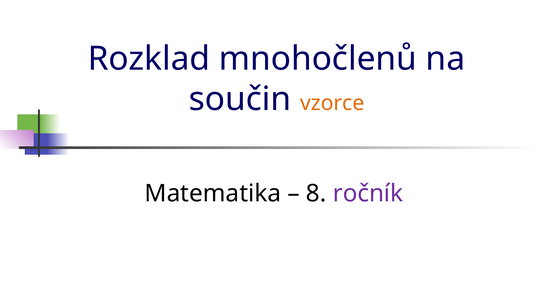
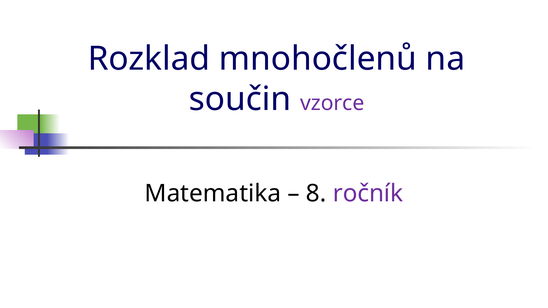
vzorce colour: orange -> purple (332, 103)
